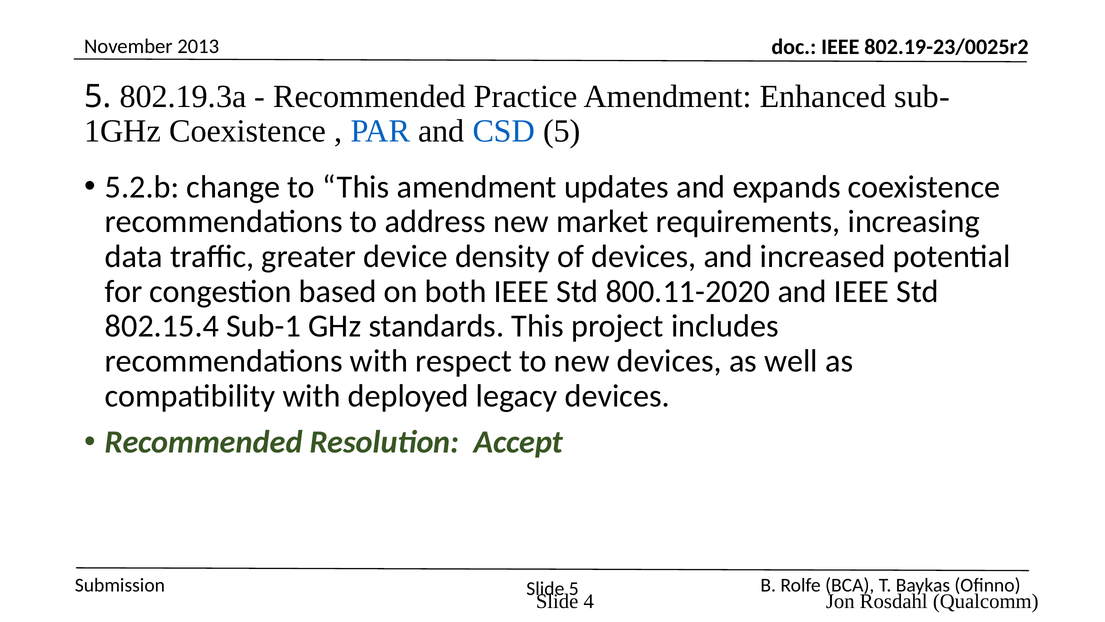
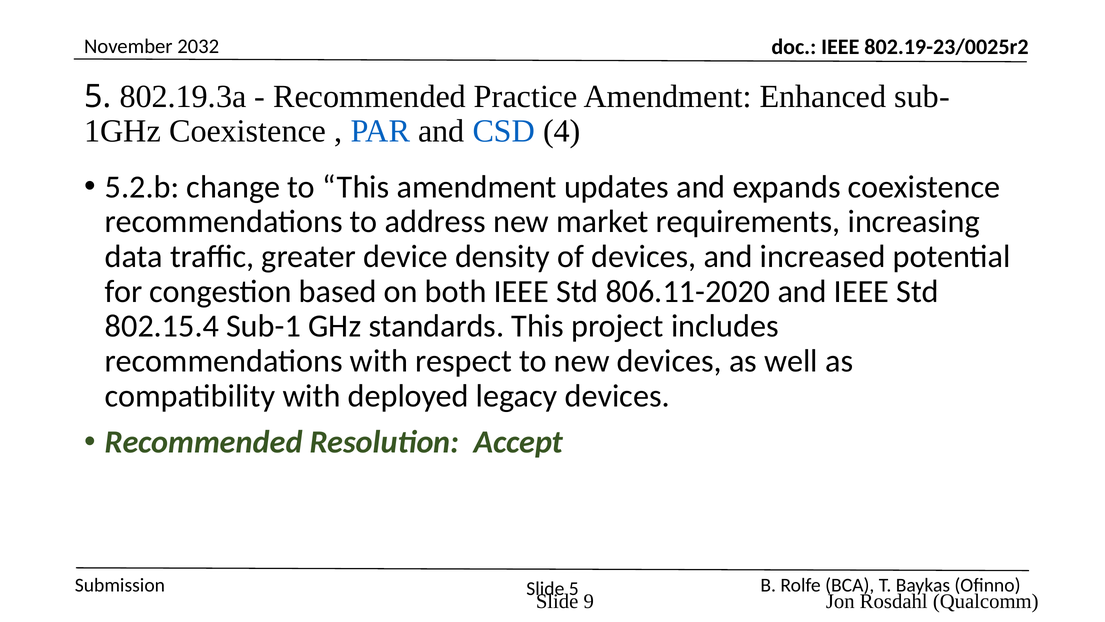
2013: 2013 -> 2032 (198, 47)
CSD 5: 5 -> 4 (562, 131)
800.11-2020: 800.11-2020 -> 806.11-2020 (688, 291)
4: 4 -> 9 (589, 601)
